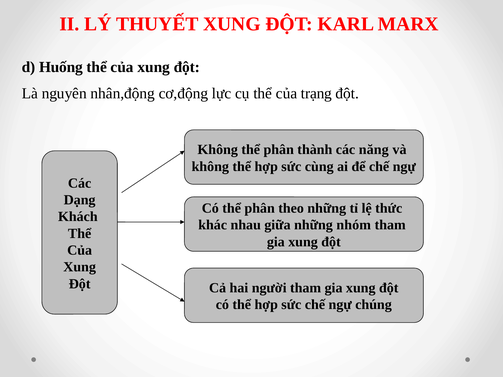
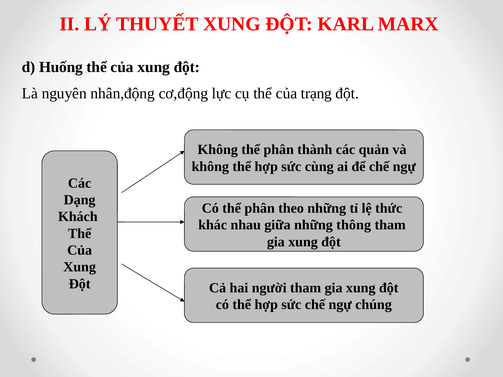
năng: năng -> quản (374, 150)
nhóm: nhóm -> thông (354, 225)
